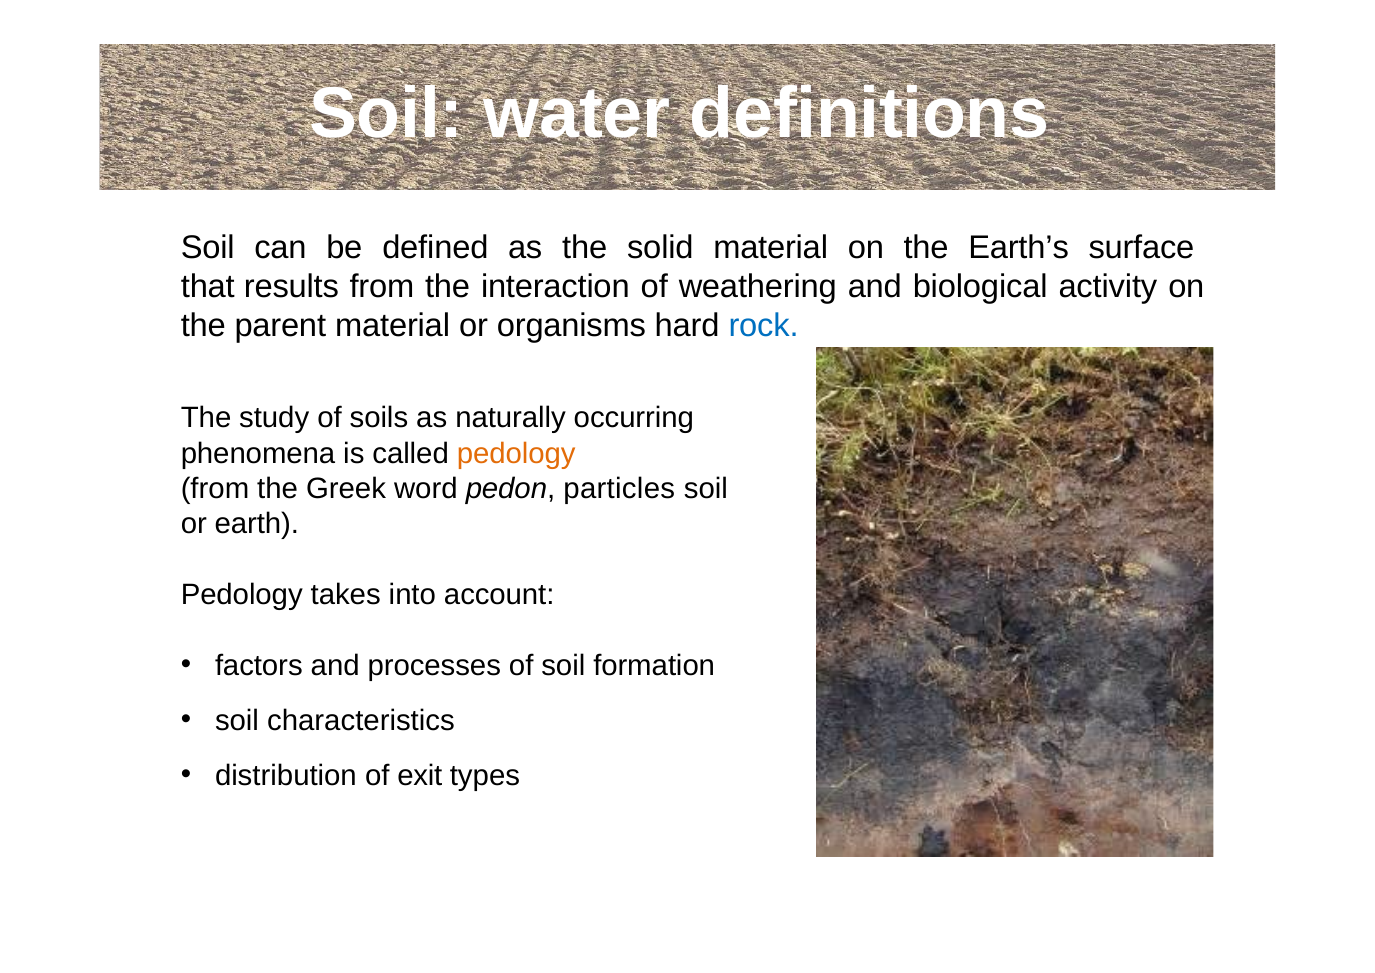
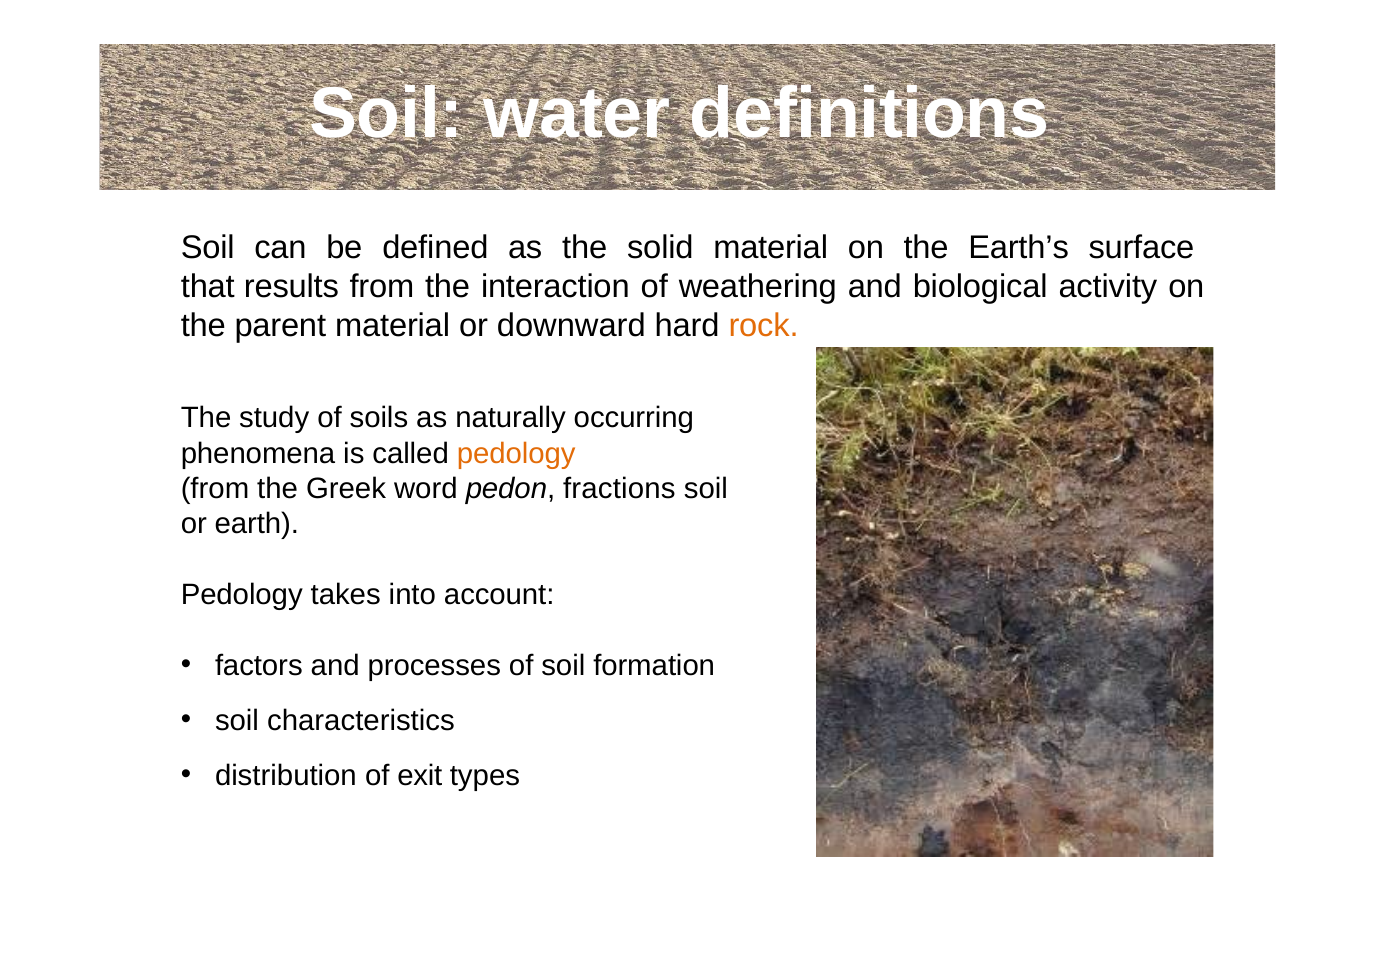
organisms: organisms -> downward (571, 326)
rock colour: blue -> orange (764, 326)
particles: particles -> fractions (619, 489)
